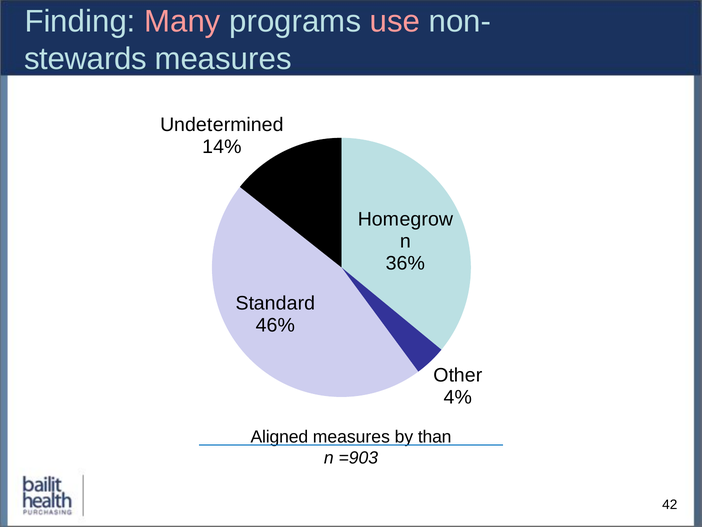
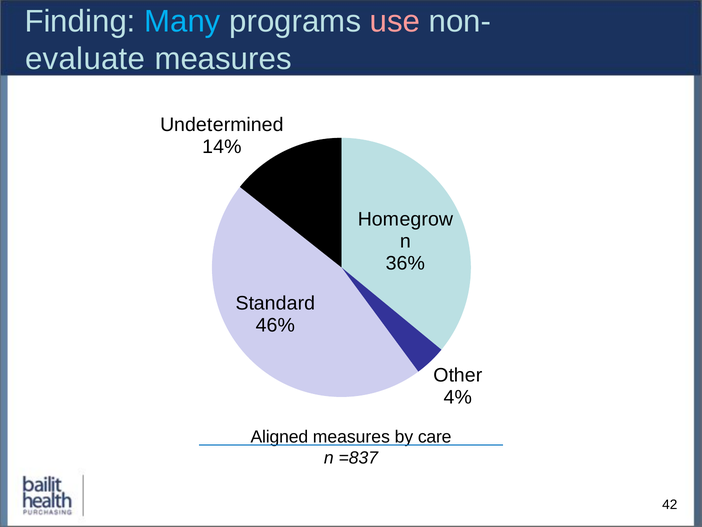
Many colour: pink -> light blue (182, 21)
stewards: stewards -> evaluate (85, 59)
than: than -> care (435, 436)
=903: =903 -> =837 (358, 457)
